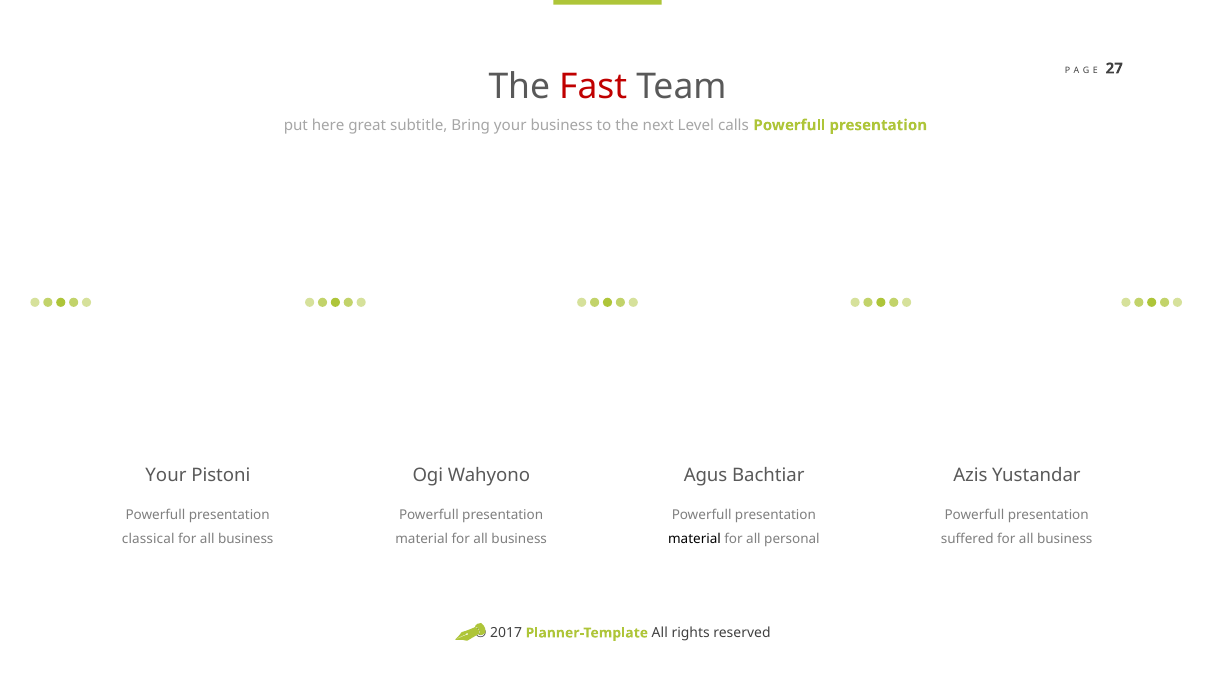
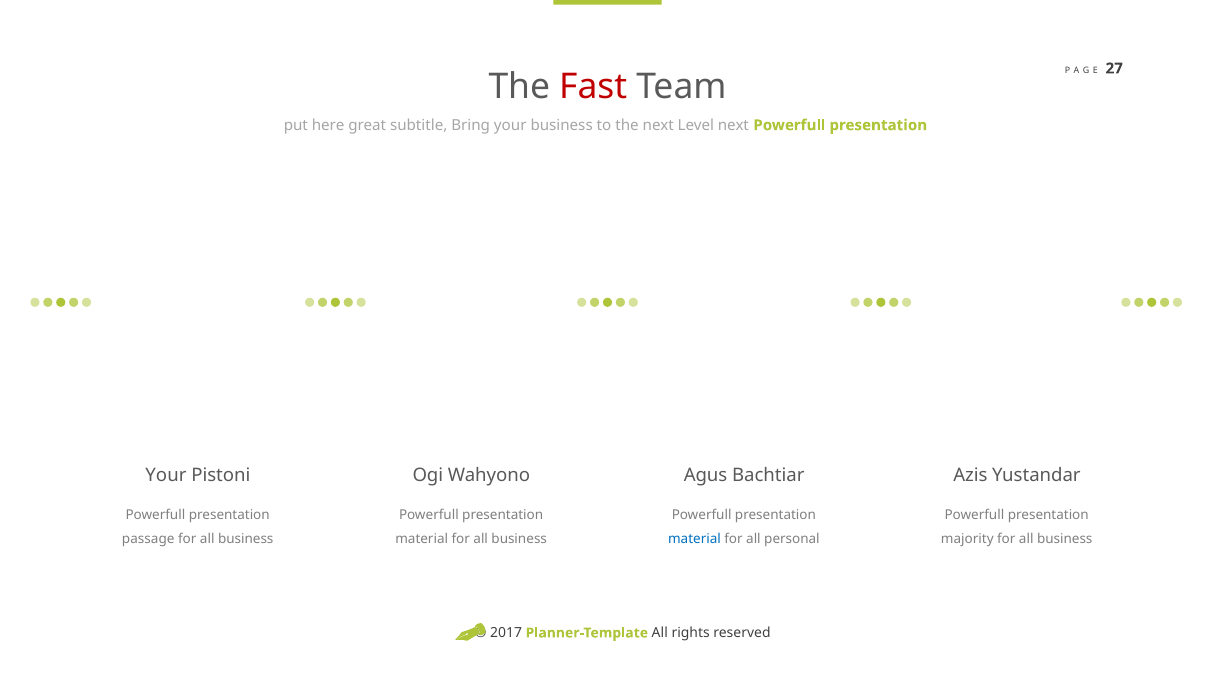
Level calls: calls -> next (733, 125)
classical: classical -> passage (148, 539)
material colour: black -> blue (695, 539)
suffered: suffered -> majority (967, 539)
